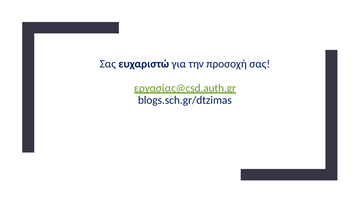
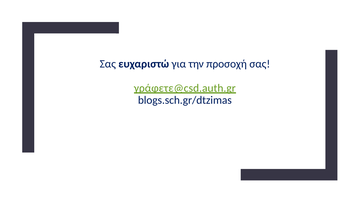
εργασίας@csd.auth.gr: εργασίας@csd.auth.gr -> γράφετε@csd.auth.gr (185, 88)
